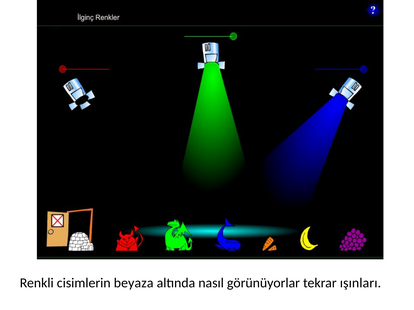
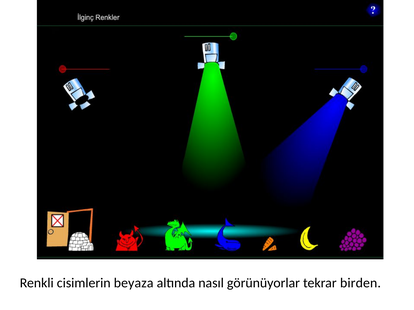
ışınları: ışınları -> birden (360, 284)
